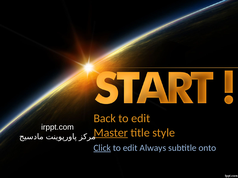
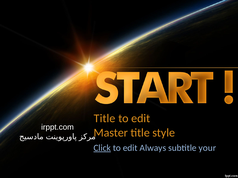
Back: Back -> Title (105, 119)
Master underline: present -> none (111, 133)
onto: onto -> your (207, 148)
